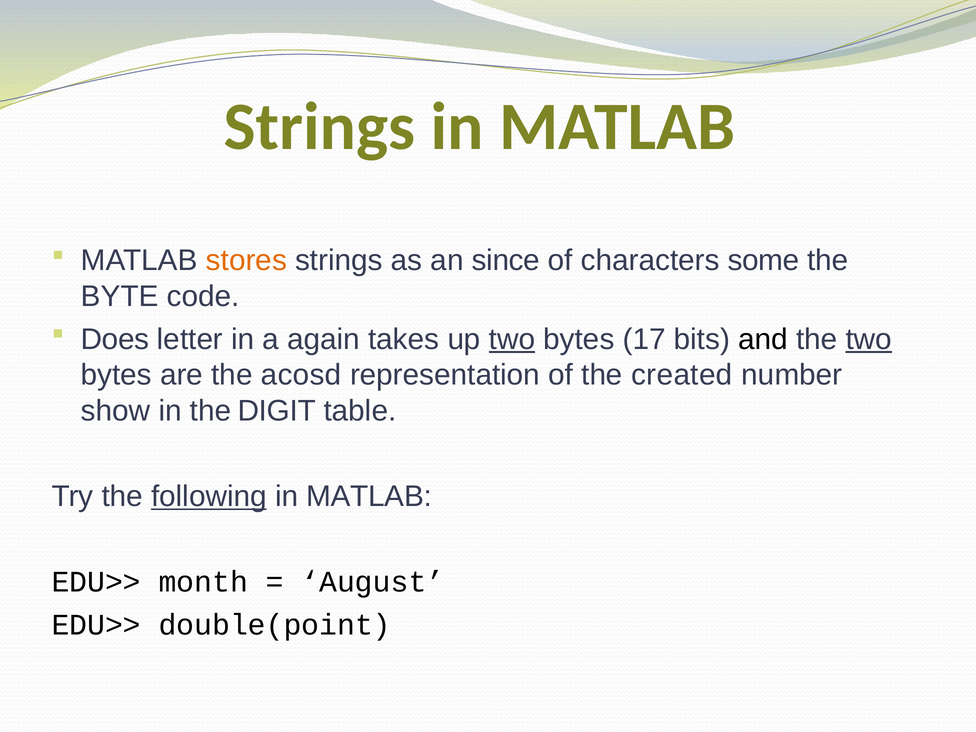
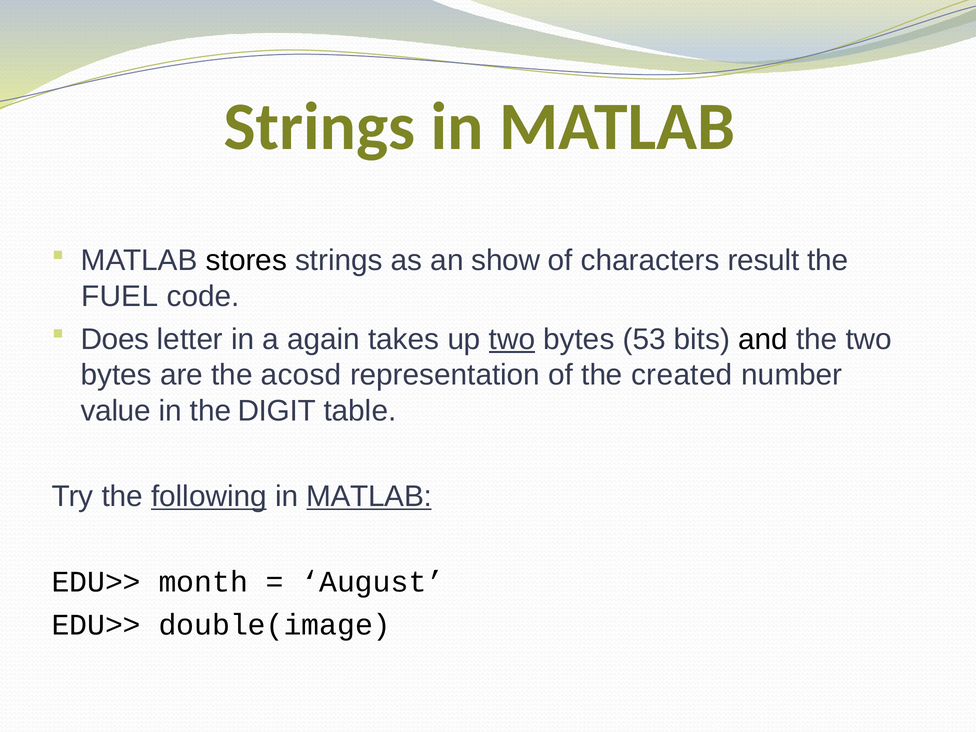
stores colour: orange -> black (246, 261)
since: since -> show (506, 261)
some: some -> result (764, 261)
BYTE: BYTE -> FUEL (120, 296)
17: 17 -> 53 (644, 339)
two underline: present -> none (869, 339)
show: show -> value (116, 411)
MATLAB underline: none -> present (369, 496)
double(point: double(point -> double(image (275, 625)
